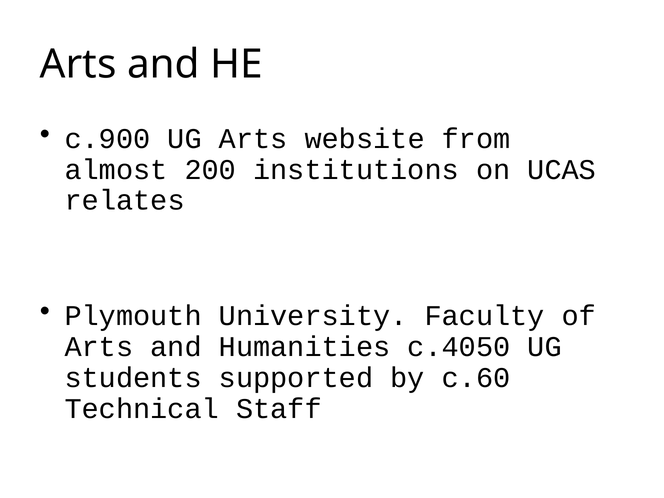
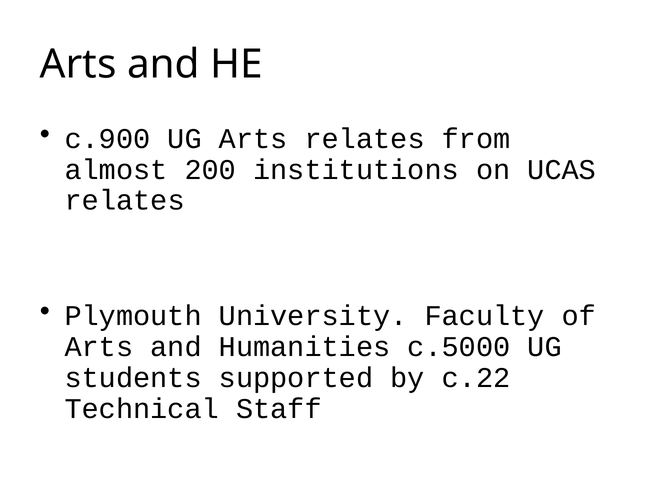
Arts website: website -> relates (365, 139)
c.4050: c.4050 -> c.5000 (459, 347)
c.60: c.60 -> c.22 (476, 378)
